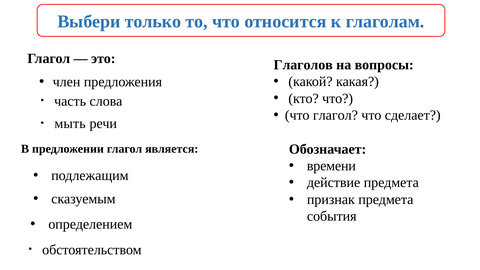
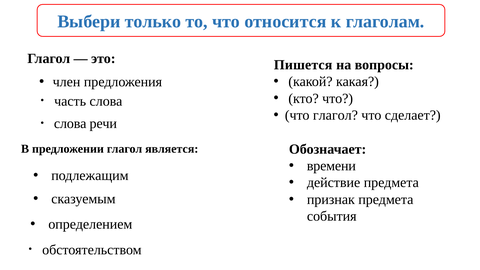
Глаголов: Глаголов -> Пишется (303, 65)
мыть: мыть -> слова (70, 124)
